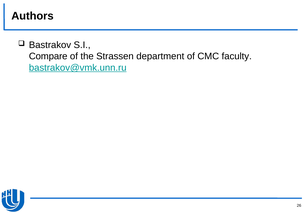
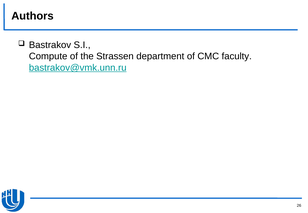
Compare: Compare -> Compute (48, 56)
